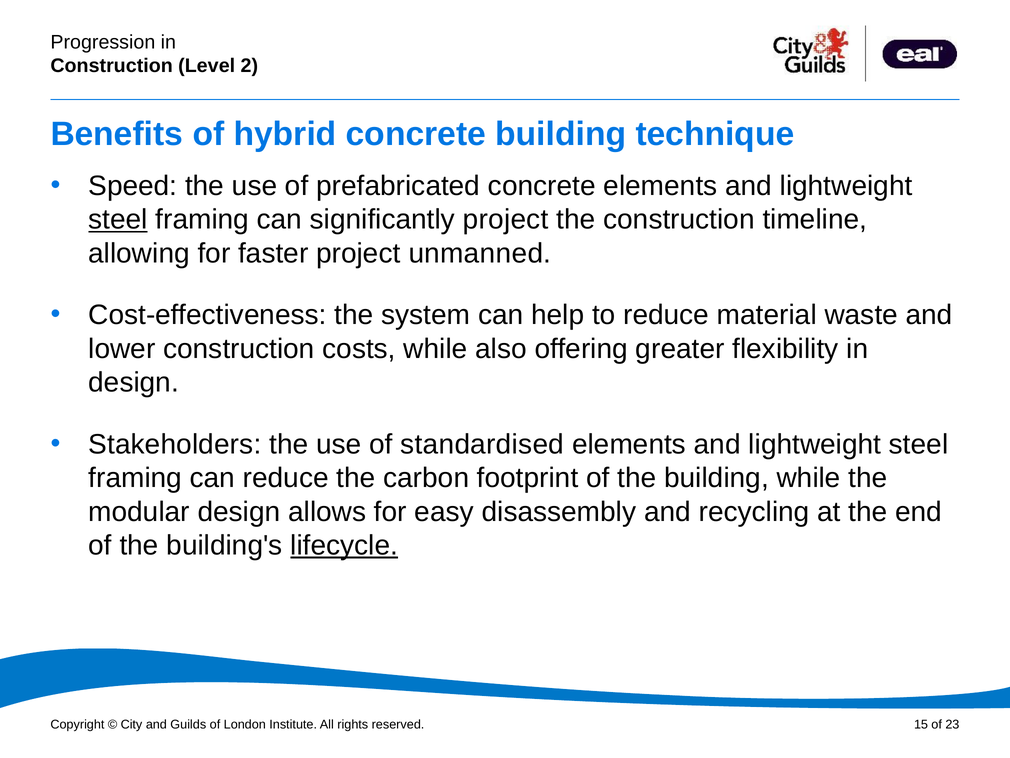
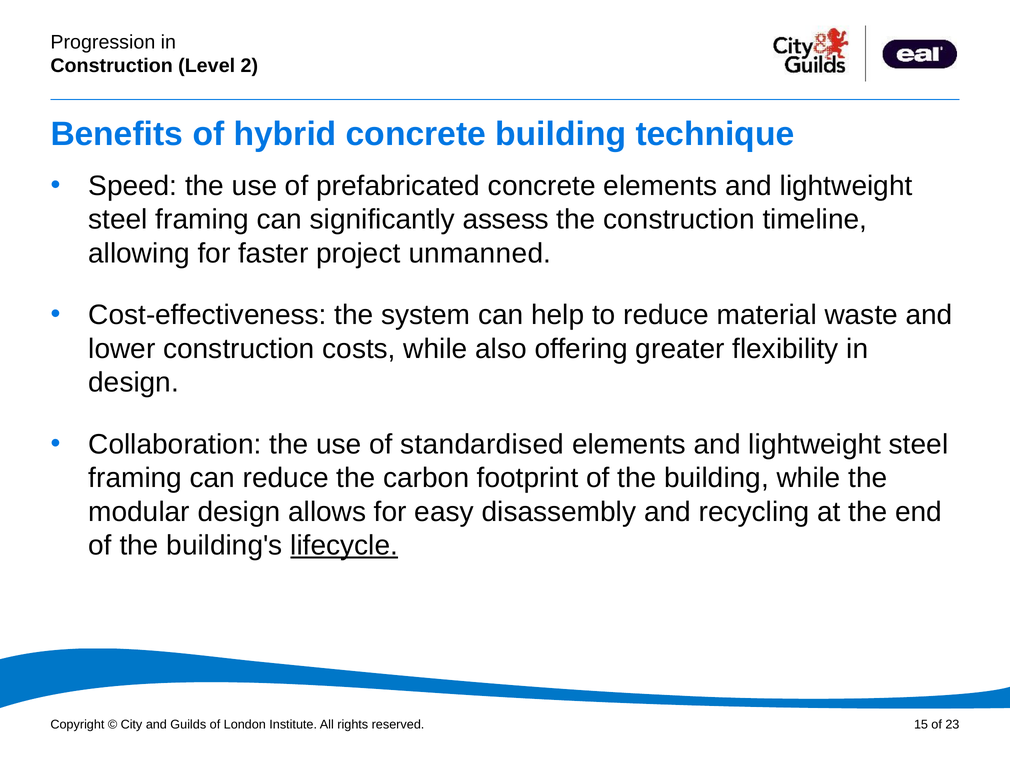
steel underline: present -> none (118, 219)
significantly project: project -> assess (506, 219)
Stakeholders: Stakeholders -> Collaboration (175, 444)
